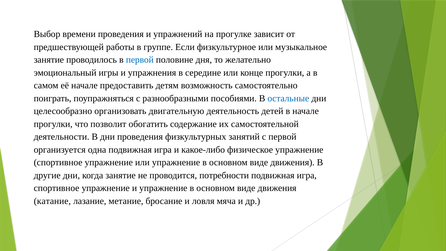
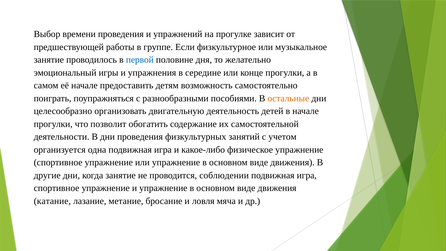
остальные colour: blue -> orange (288, 98)
с первой: первой -> учетом (282, 137)
потребности: потребности -> соблюдении (224, 175)
